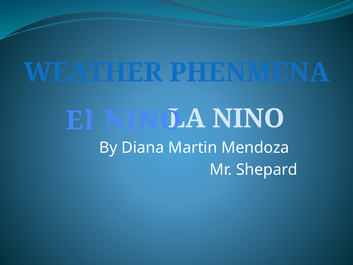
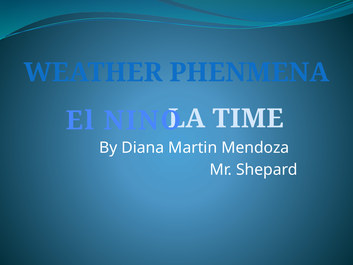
LA NINO: NINO -> TIME (248, 118)
